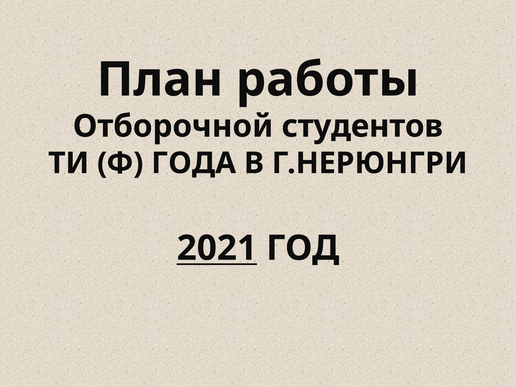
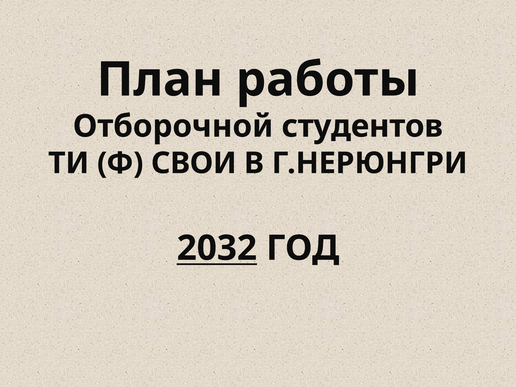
ГОДА: ГОДА -> СВОИ (194, 163)
2021: 2021 -> 2032 (217, 248)
